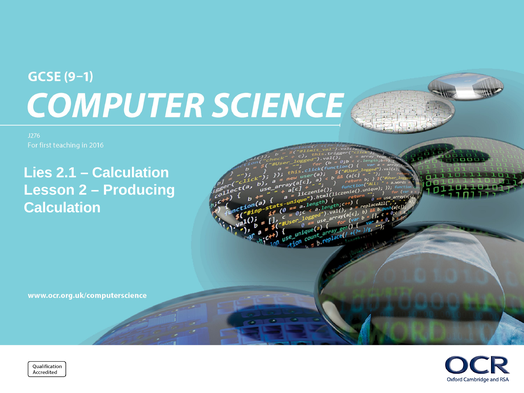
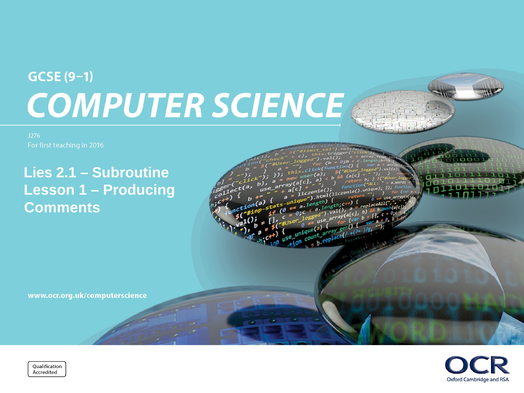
Calculation: Calculation -> Subroutine (130, 173)
2: 2 -> 1 (83, 190)
Calculation: Calculation -> Comments (62, 208)
